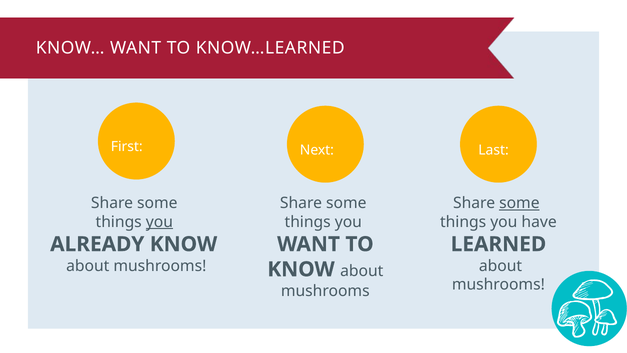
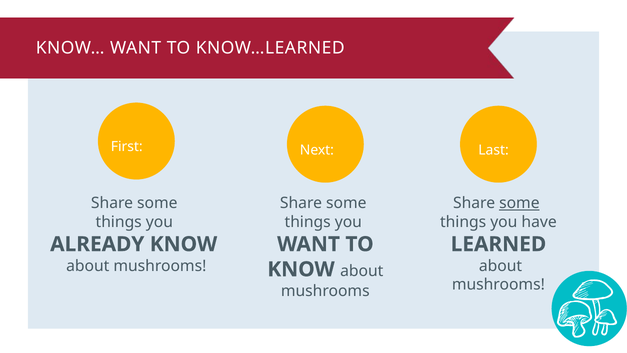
you underline: present -> none (159, 222)
